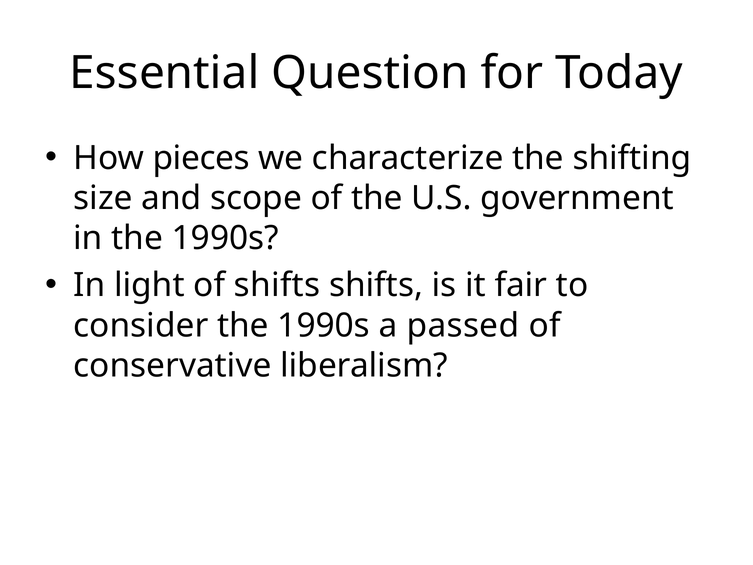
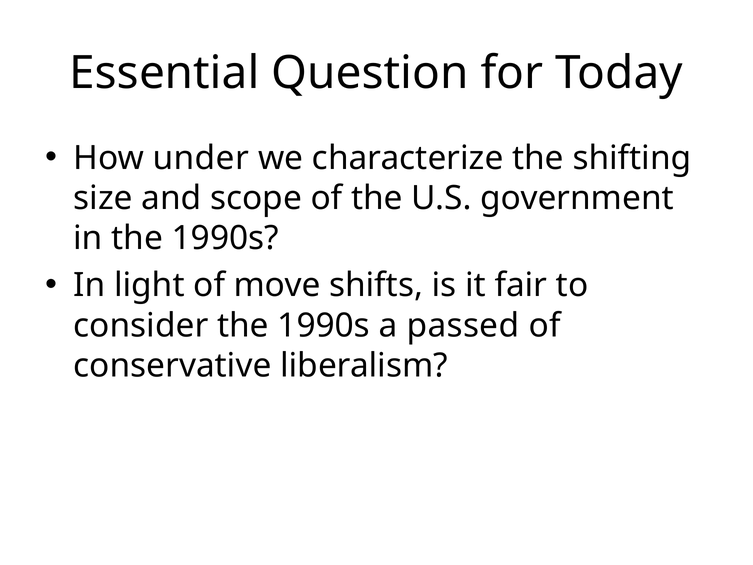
pieces: pieces -> under (201, 158)
of shifts: shifts -> move (277, 285)
